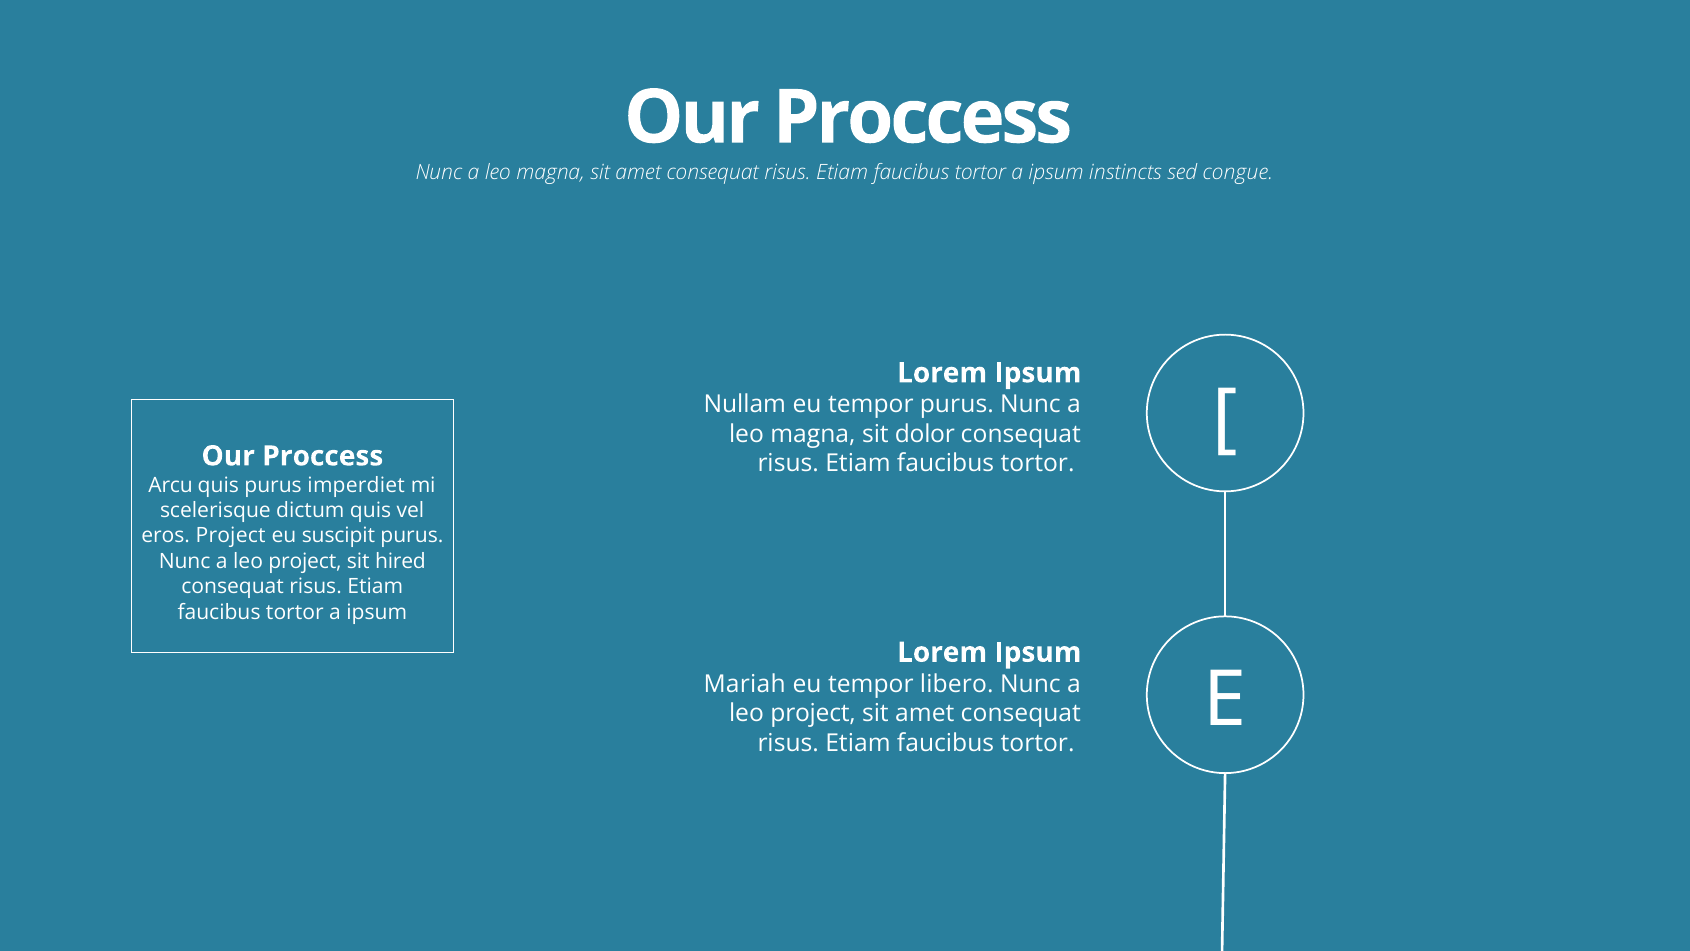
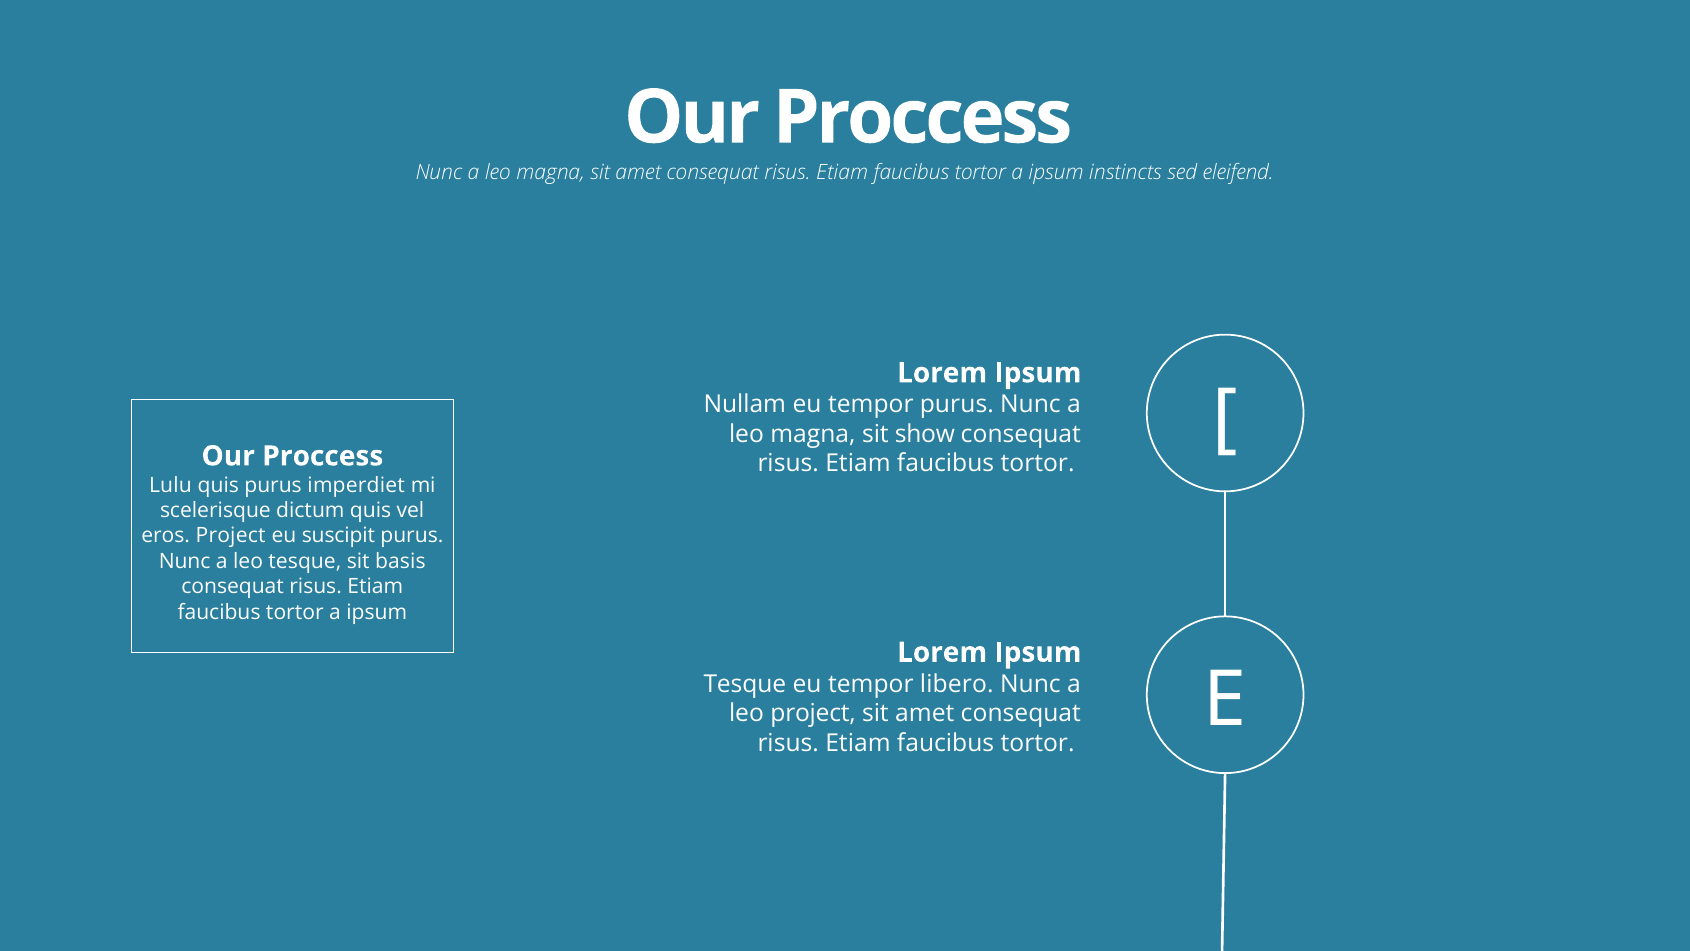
congue: congue -> eleifend (1238, 173)
dolor: dolor -> show (925, 434)
Arcu: Arcu -> Lulu (170, 485)
project: project -> tesque (305, 561)
hired: hired -> basis (400, 561)
Mariah: Mariah -> Tesque (745, 684)
